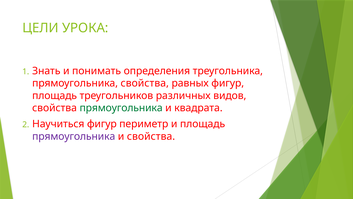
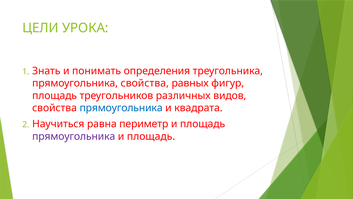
прямоугольника colour: green -> blue (121, 108)
Научиться фигур: фигур -> равна (102, 124)
свойства: свойства -> площадь (151, 136)
